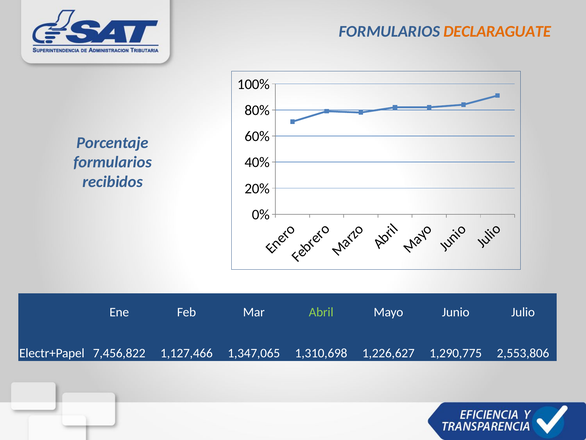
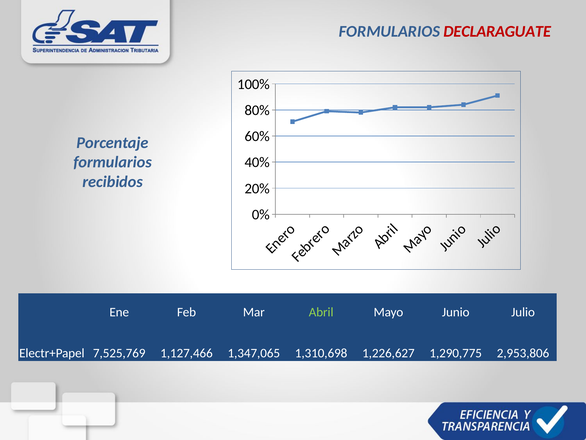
DECLARAGUATE colour: orange -> red (497, 32)
7,456,822: 7,456,822 -> 7,525,769 (119, 353)
2,553,806: 2,553,806 -> 2,953,806 (523, 353)
